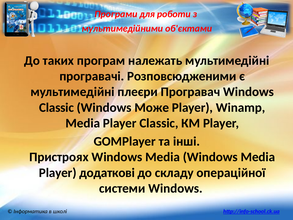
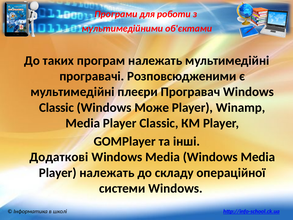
Пристроях: Пристроях -> Додаткові (59, 157)
Player додаткові: додаткові -> належать (107, 173)
